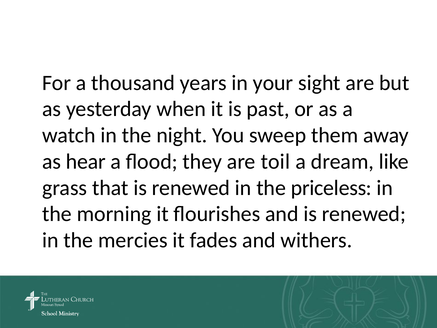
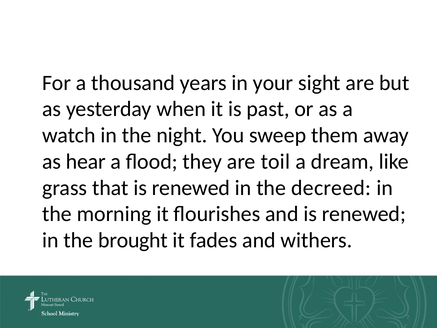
priceless: priceless -> decreed (331, 188)
mercies: mercies -> brought (133, 240)
